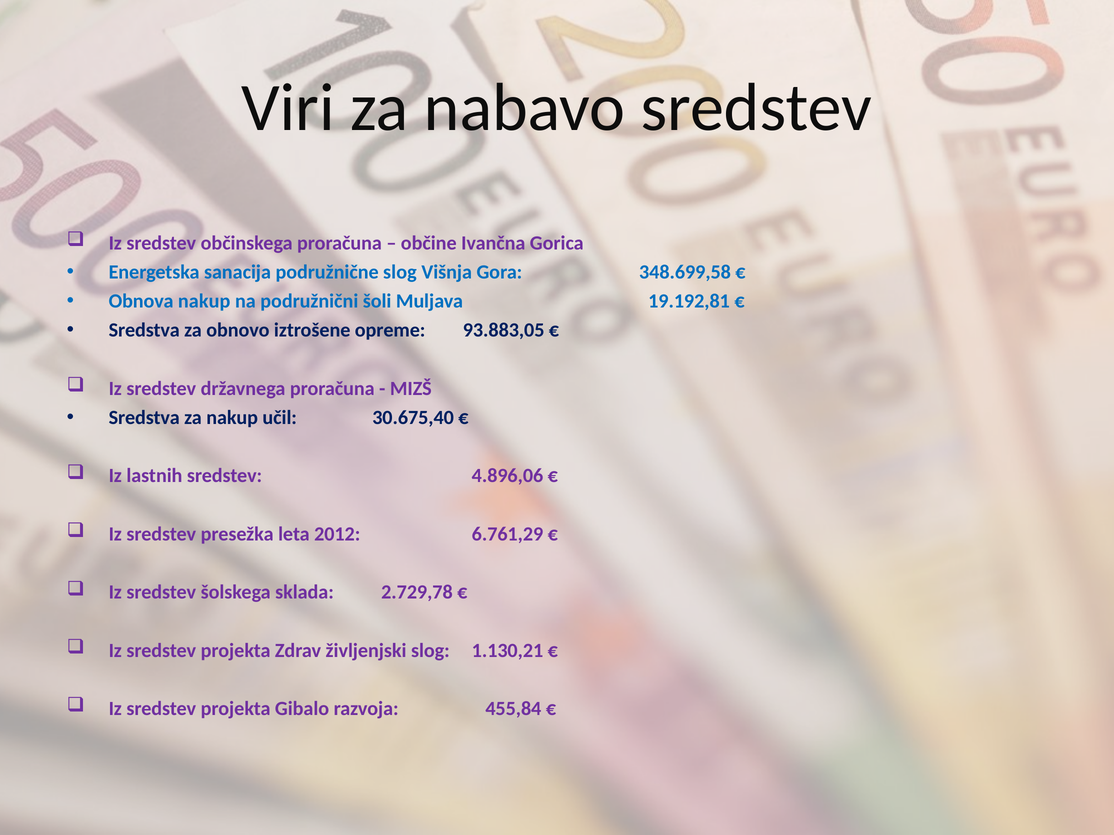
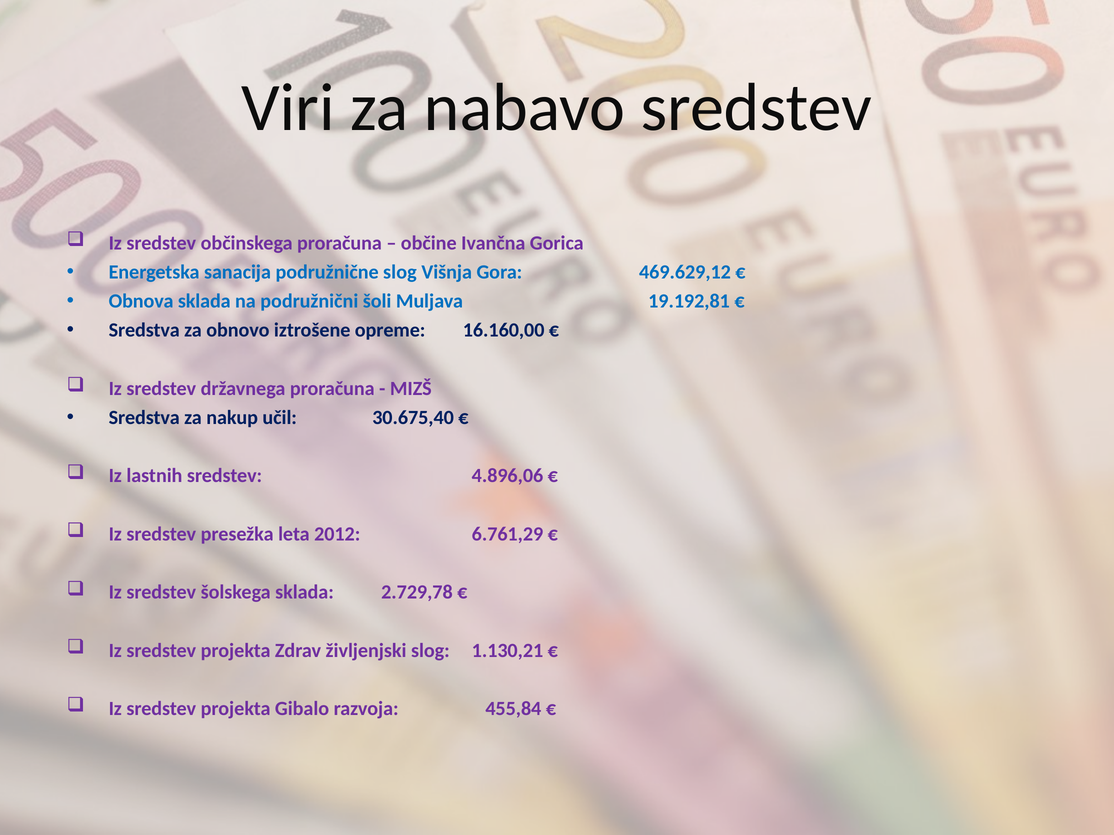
348.699,58: 348.699,58 -> 469.629,12 (685, 272)
Obnova nakup: nakup -> sklada (204, 301)
93.883,05: 93.883,05 -> 16.160,00 (504, 330)
